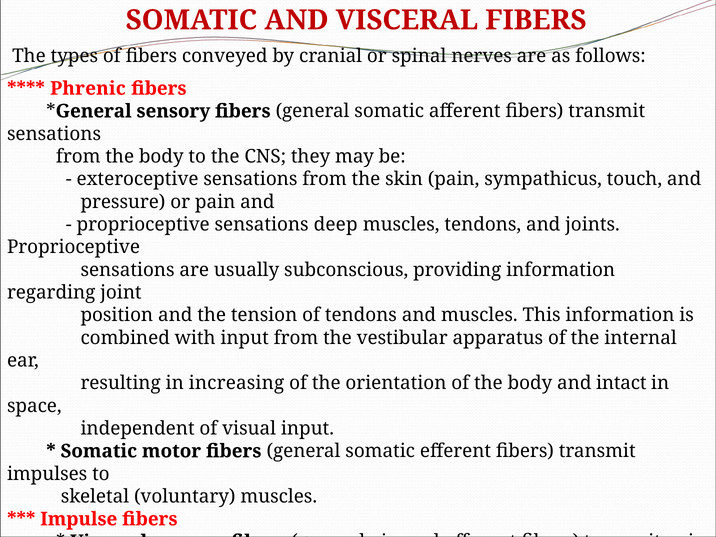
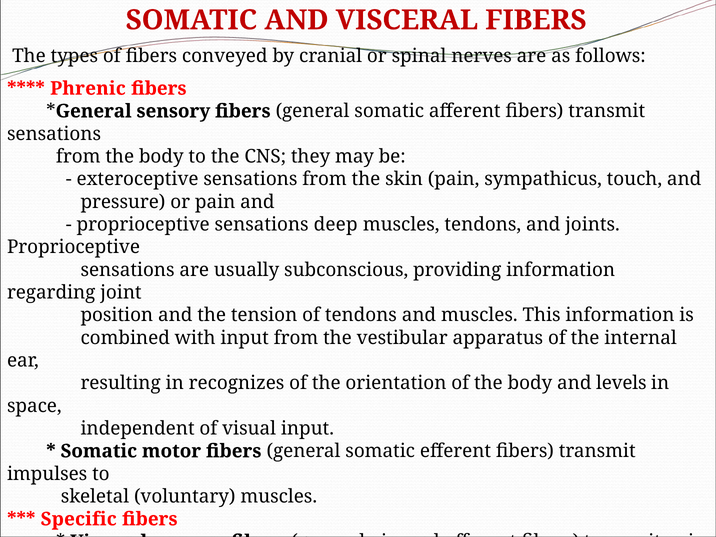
increasing: increasing -> recognizes (237, 383)
and intact: intact -> levels (621, 383)
Impulse: Impulse -> Specific (79, 519)
